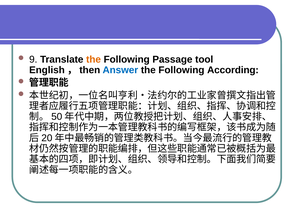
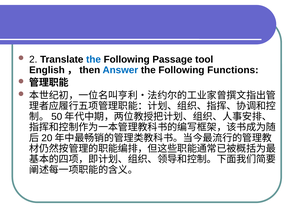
9: 9 -> 2 (33, 59)
the colour: orange -> blue (94, 59)
According: According -> Functions (233, 70)
